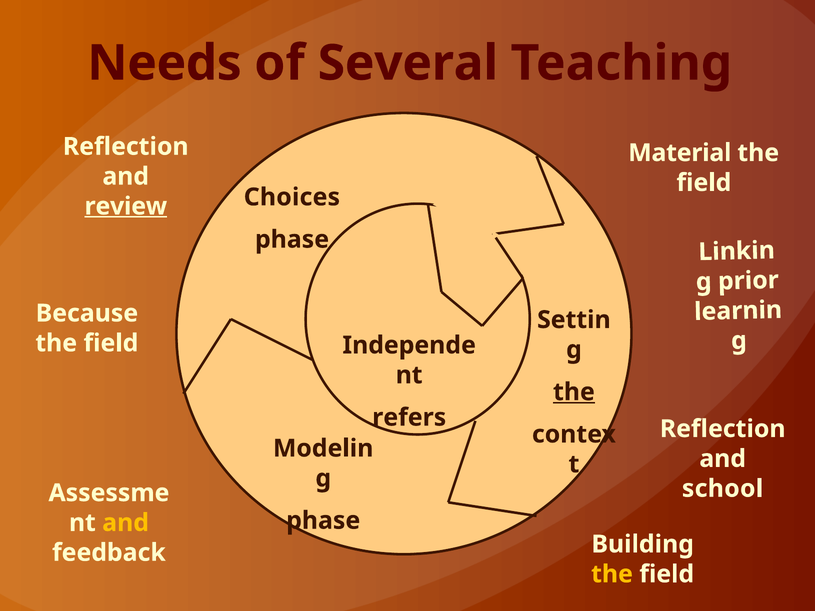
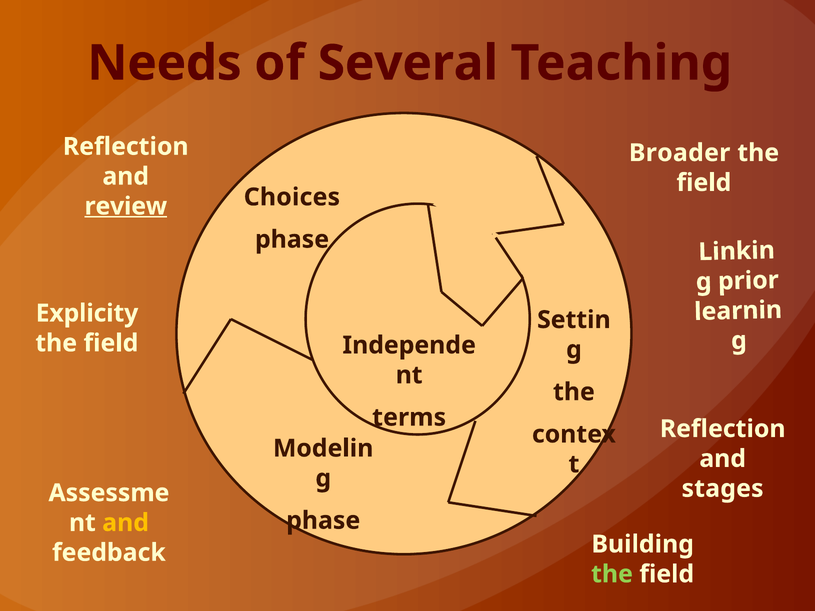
Material: Material -> Broader (680, 153)
Because: Because -> Explicity (87, 313)
the underline: present -> none (574, 392)
refers: refers -> terms (409, 418)
school: school -> stages (723, 489)
the colour: yellow -> light green (612, 574)
